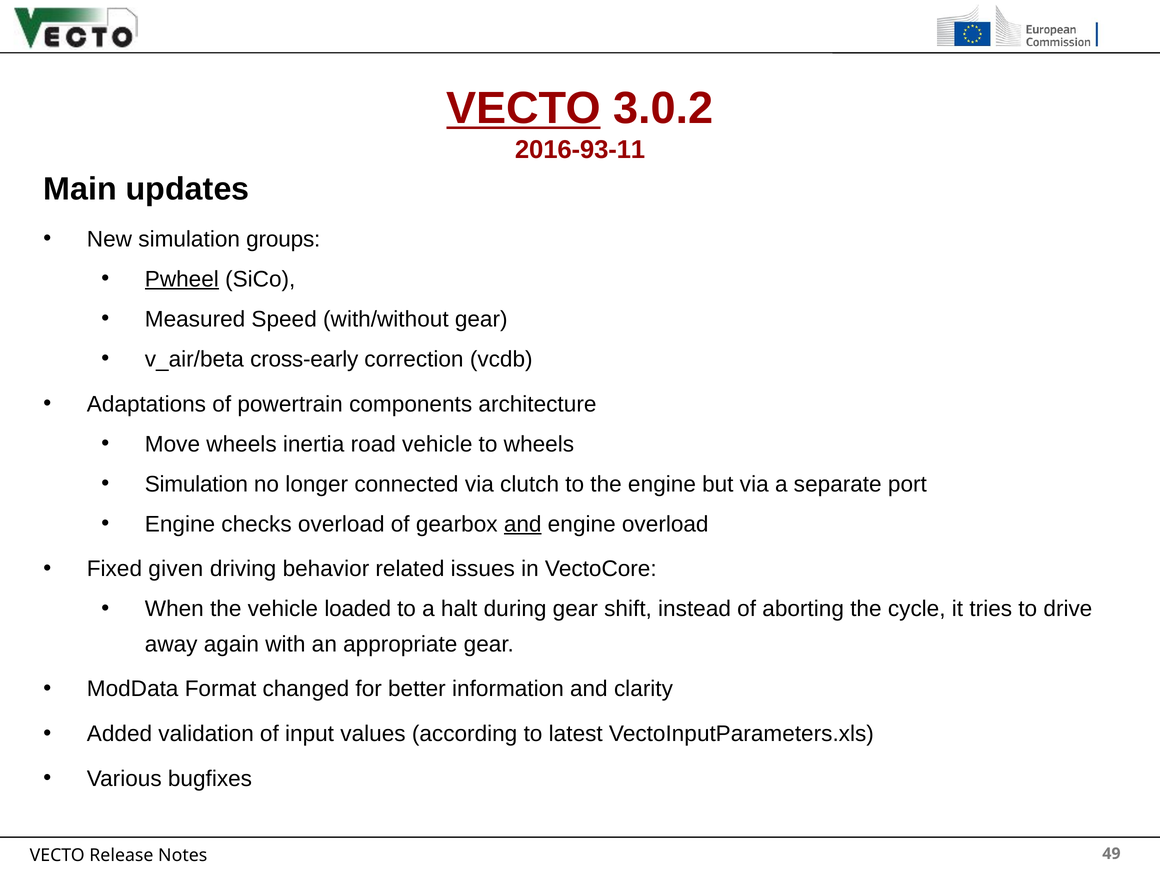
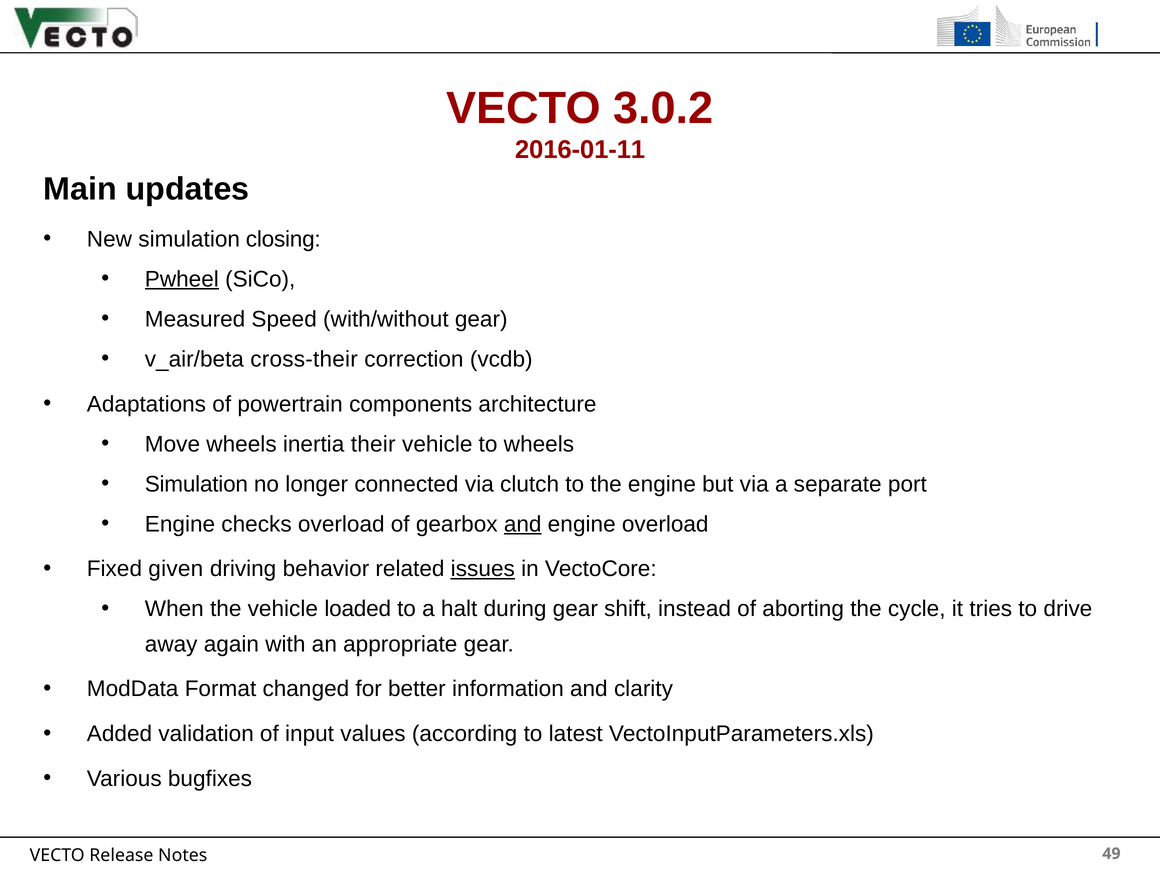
VECTO underline: present -> none (524, 108)
2016-93-11: 2016-93-11 -> 2016-01-11 (580, 150)
groups: groups -> closing (283, 239)
cross-early: cross-early -> cross-their (304, 359)
road: road -> their (373, 444)
issues underline: none -> present (483, 569)
